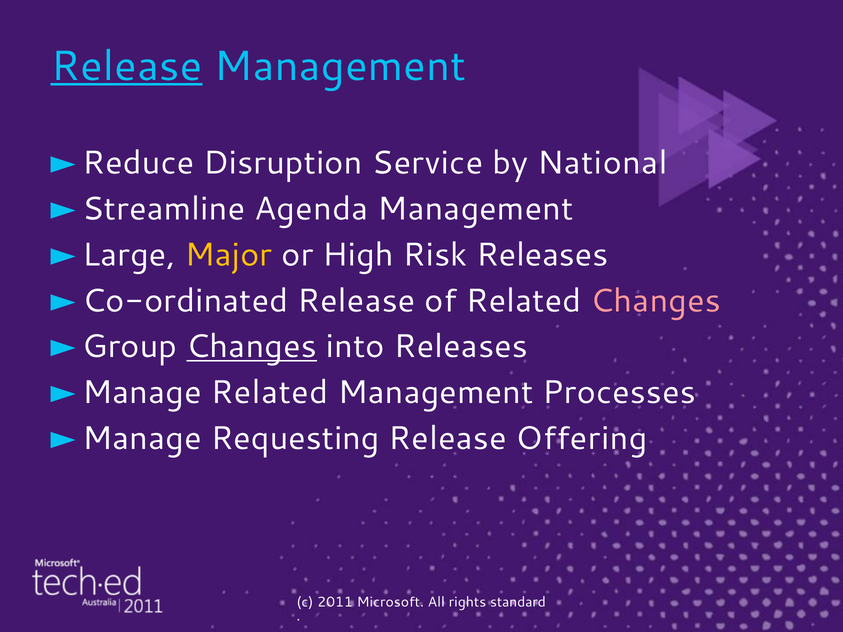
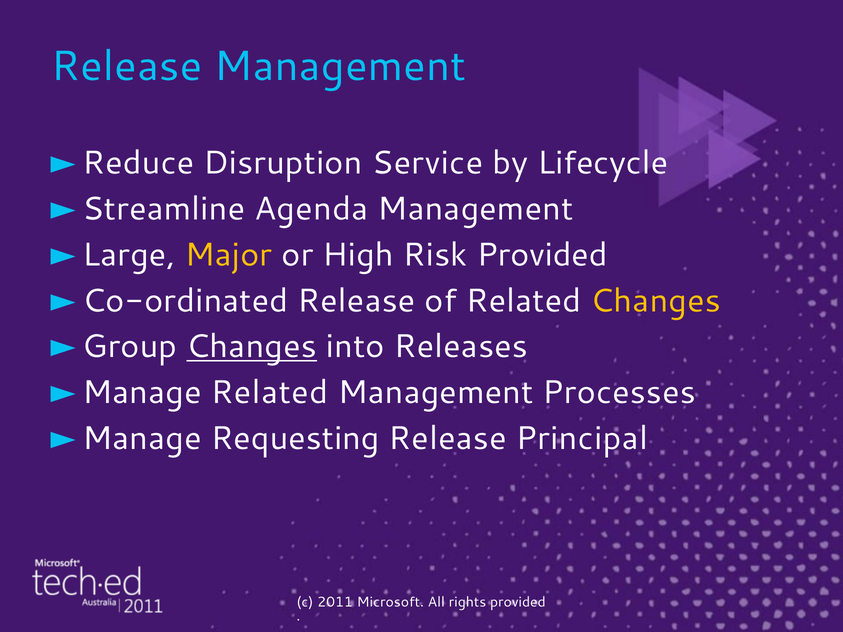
Release underline: present -> none (127, 66)
National: National -> Lifecycle (603, 163)
Risk Releases: Releases -> Provided (542, 255)
Changes colour: pink -> yellow (656, 301)
Offering: Offering -> Principal (582, 439)
rights standard: standard -> provided (518, 602)
